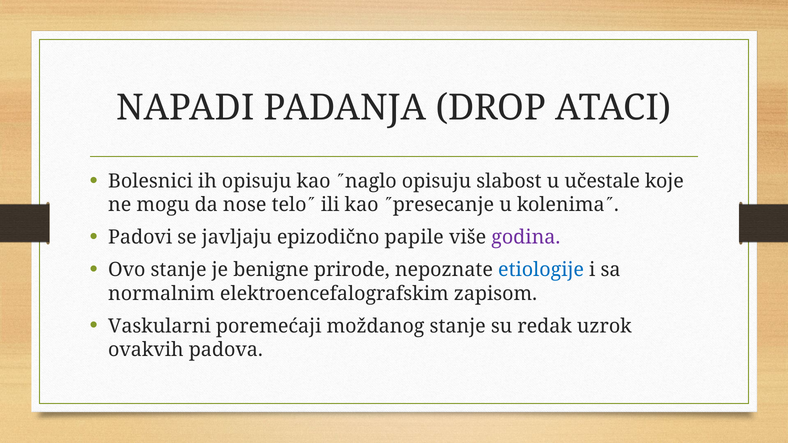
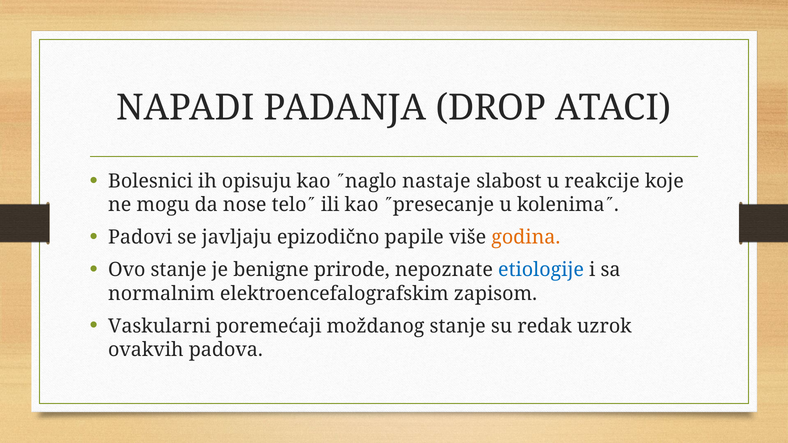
naglo opisuju: opisuju -> nastaje (436, 181)
učestale: učestale -> reakcije (602, 181)
godina colour: purple -> orange (526, 238)
